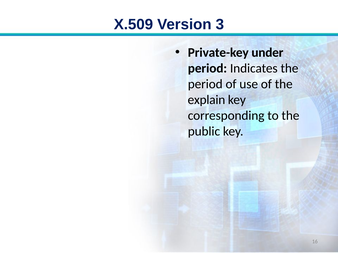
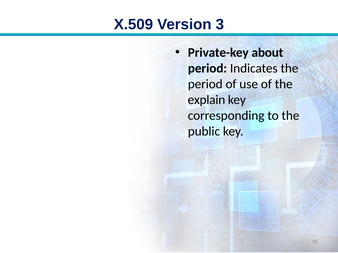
under: under -> about (267, 53)
